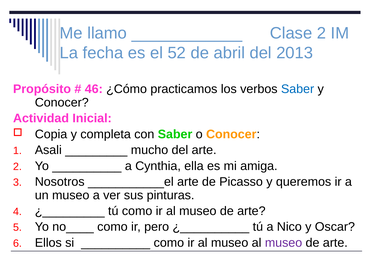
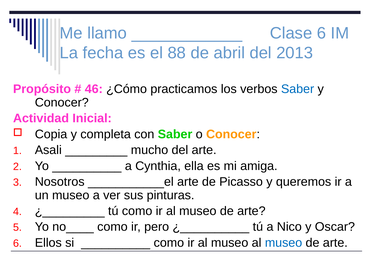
Clase 2: 2 -> 6 (321, 33)
52: 52 -> 88 (177, 53)
museo colour: purple -> blue (284, 243)
